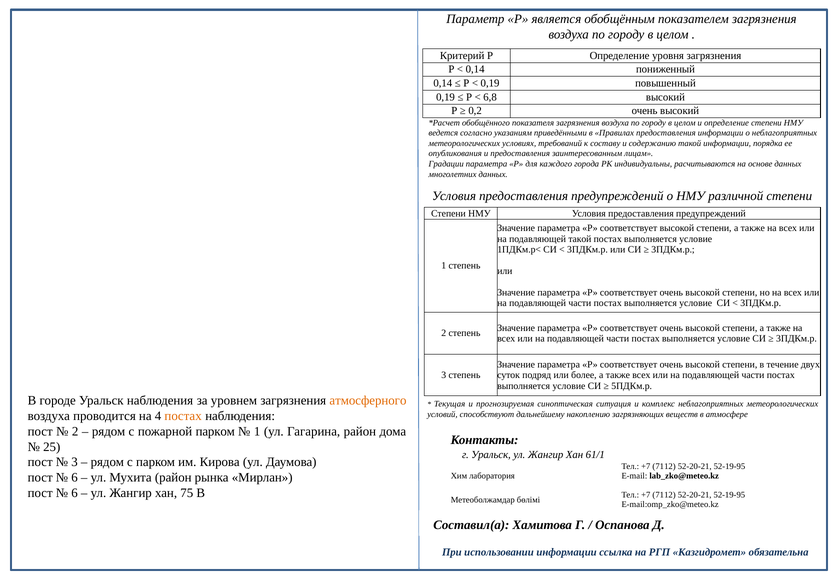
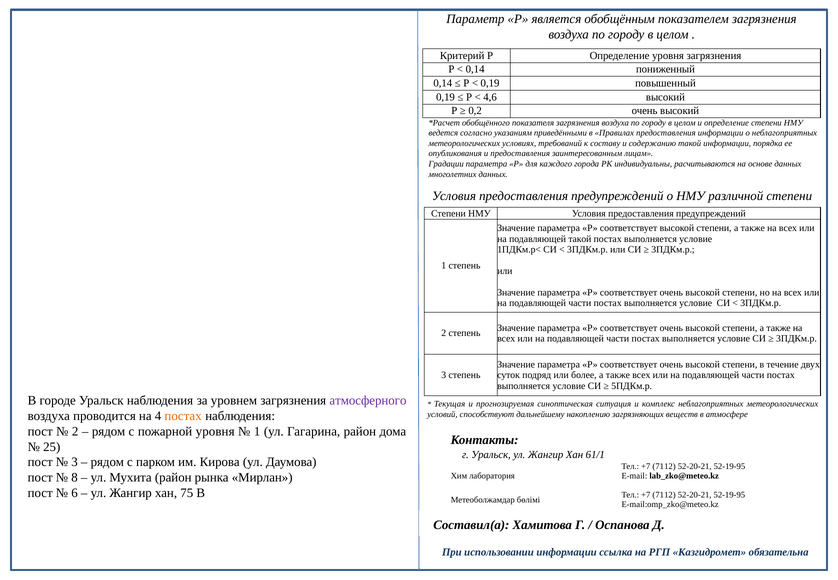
6,8: 6,8 -> 4,6 (490, 97)
атмосферного colour: orange -> purple (368, 400)
пожарной парком: парком -> уровня (215, 431)
6: 6 -> 8 (75, 478)
